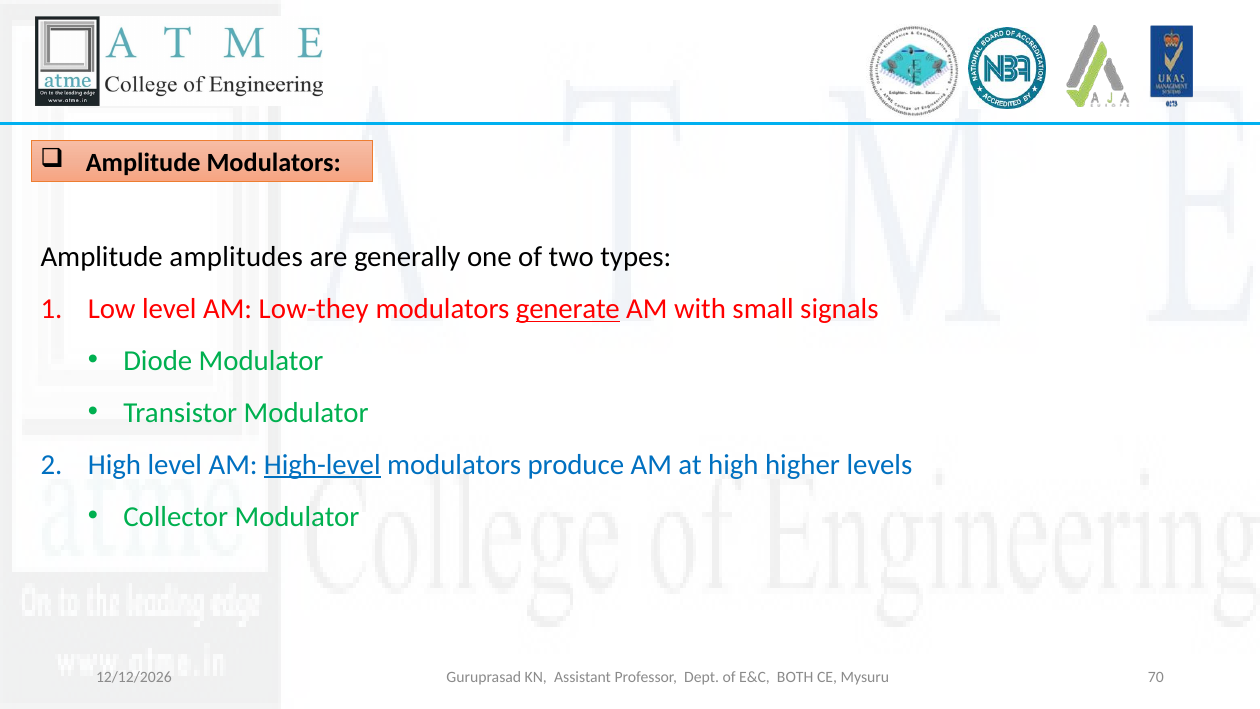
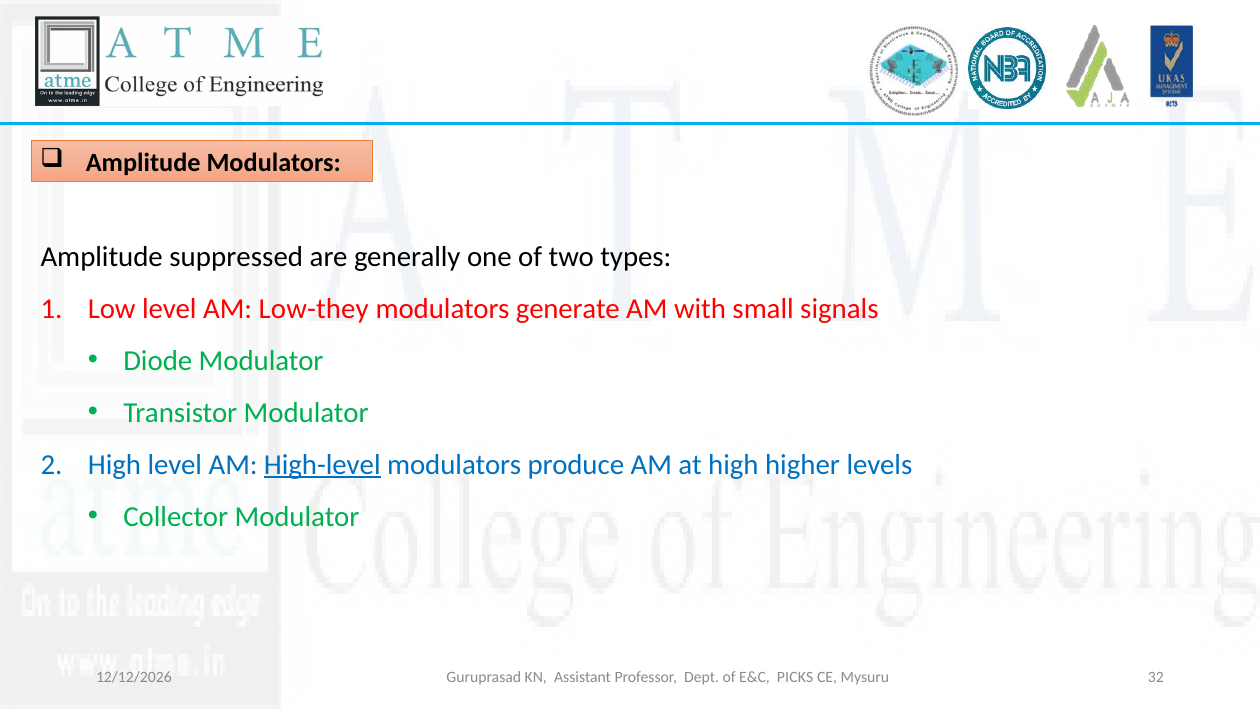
amplitudes: amplitudes -> suppressed (236, 257)
generate underline: present -> none (568, 309)
70: 70 -> 32 (1156, 677)
BOTH: BOTH -> PICKS (795, 677)
